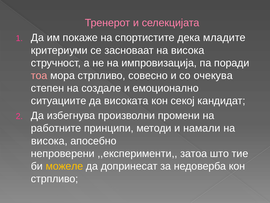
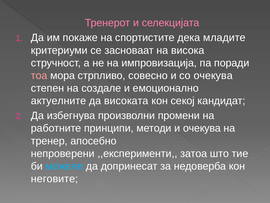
ситуациите: ситуациите -> актуелните (59, 101)
и намали: намали -> очекува (202, 128)
висока: висока -> тренер (49, 141)
можеле colour: yellow -> light blue (64, 166)
стрпливо: стрпливо -> неговите (55, 178)
